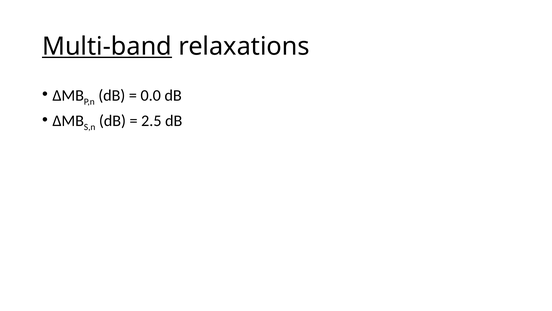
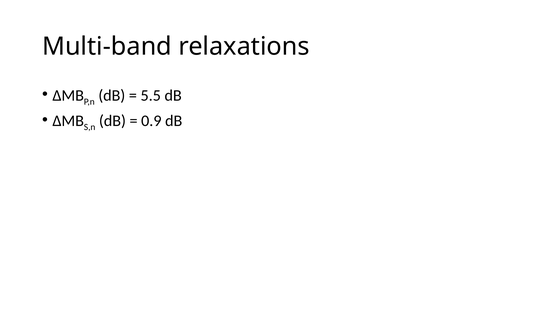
Multi-band underline: present -> none (107, 46)
0.0: 0.0 -> 5.5 (151, 95)
2.5: 2.5 -> 0.9 (151, 121)
